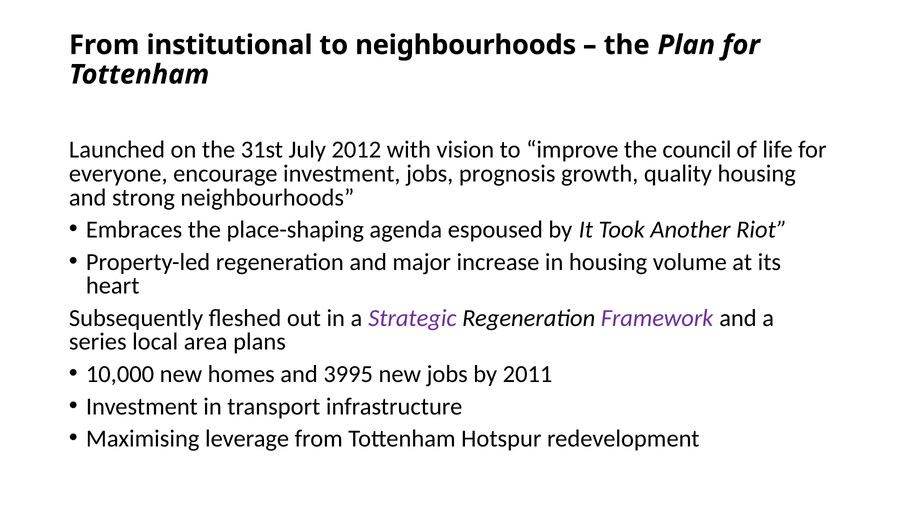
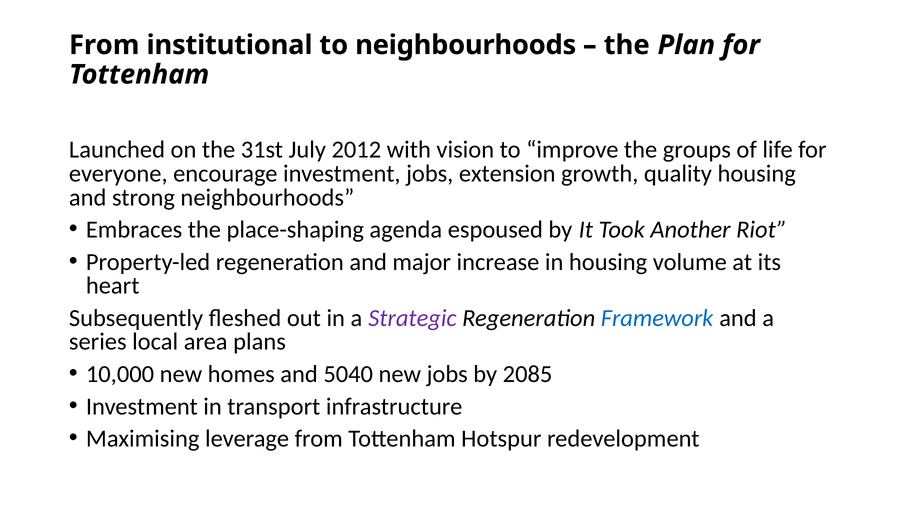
council: council -> groups (697, 150)
prognosis: prognosis -> extension (507, 174)
Framework colour: purple -> blue (657, 318)
3995: 3995 -> 5040 (348, 374)
2011: 2011 -> 2085 (528, 374)
